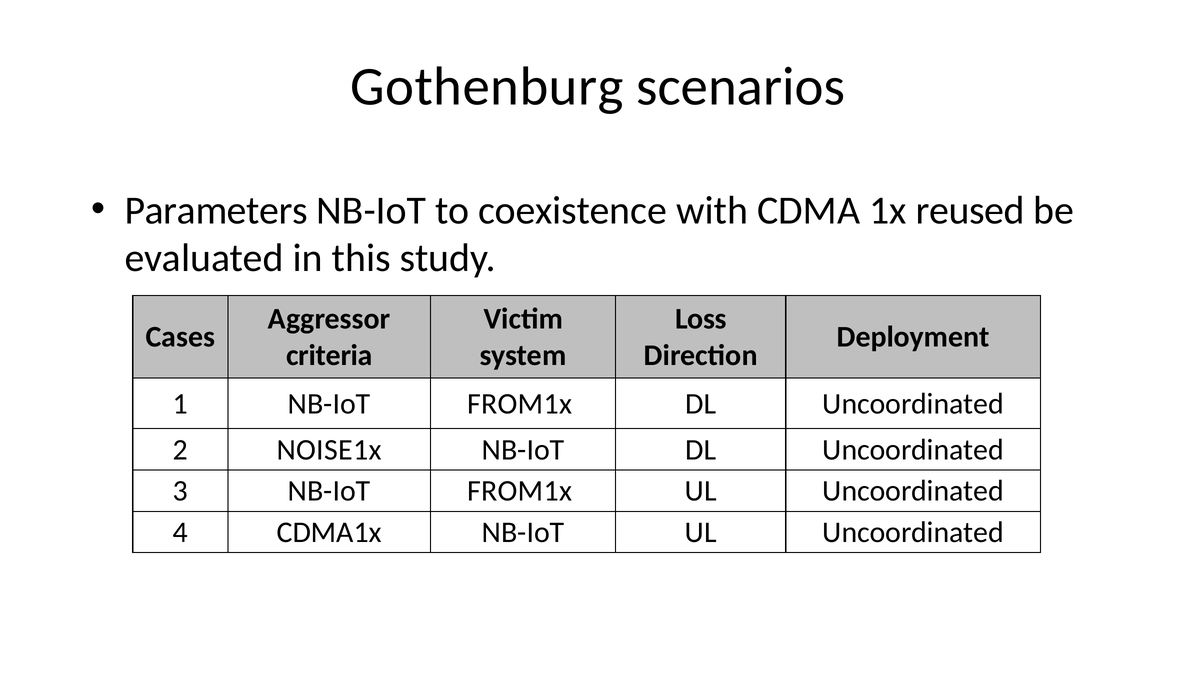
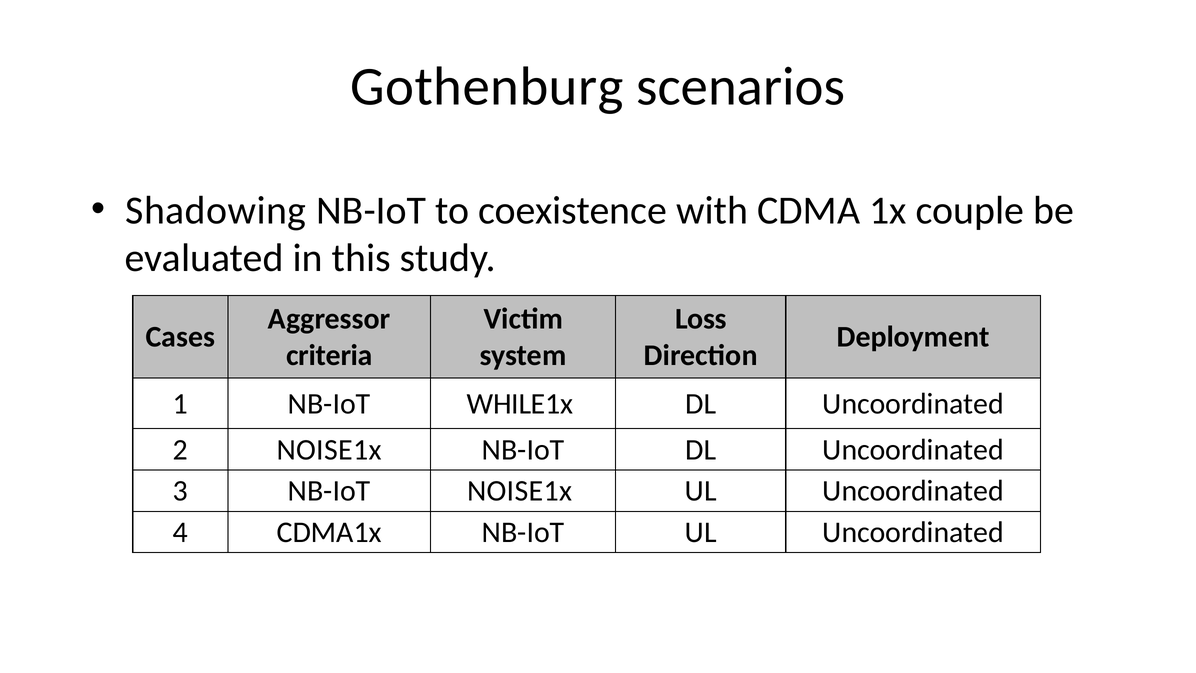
Parameters: Parameters -> Shadowing (216, 210)
reused: reused -> couple (970, 210)
1 NB-IoT FROM1x: FROM1x -> WHILE1x (520, 404)
3 NB-IoT FROM1x: FROM1x -> NOISE1x (520, 491)
